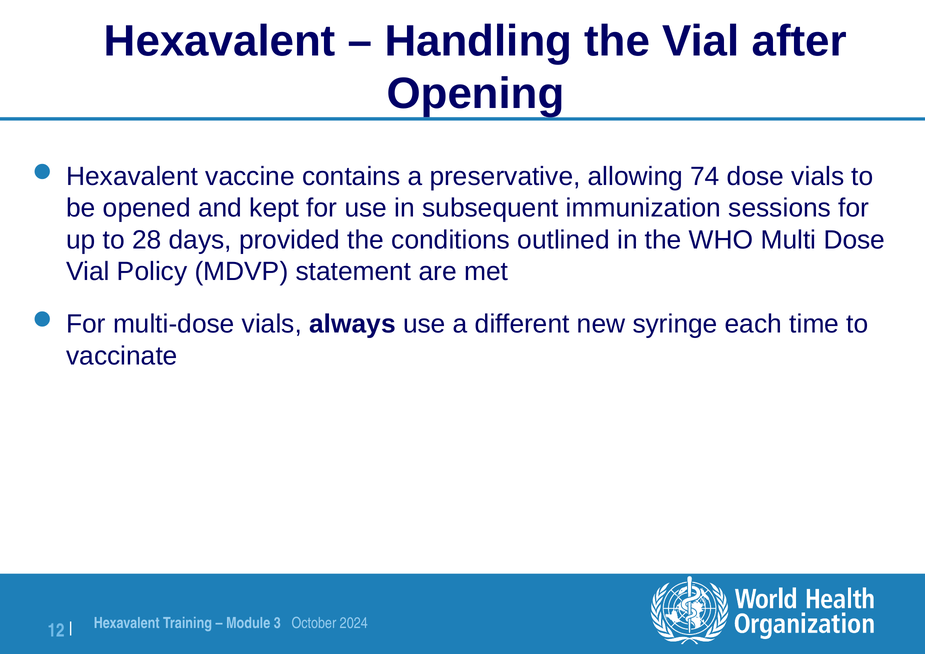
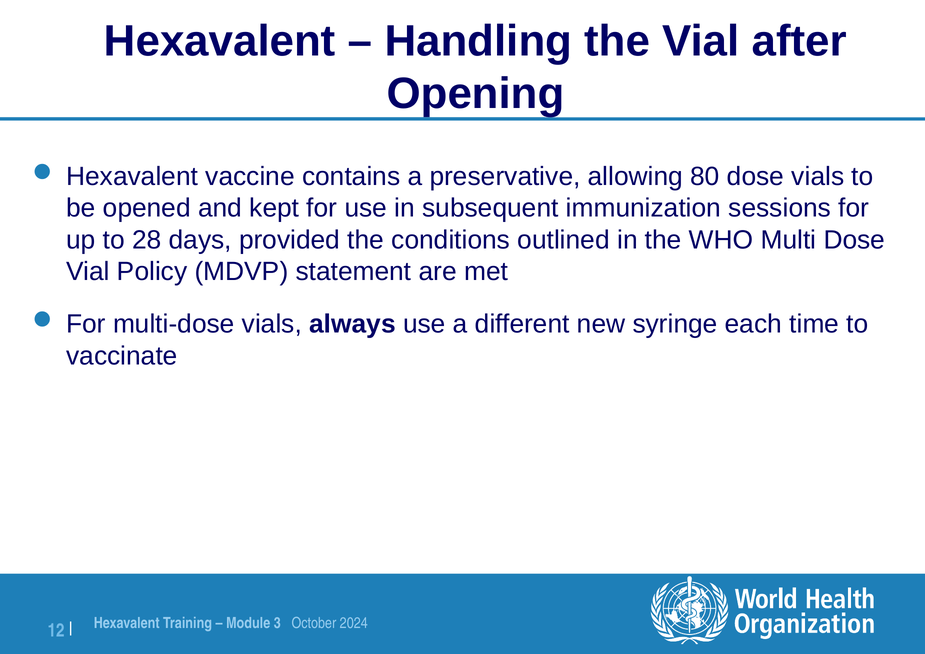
74: 74 -> 80 (705, 177)
